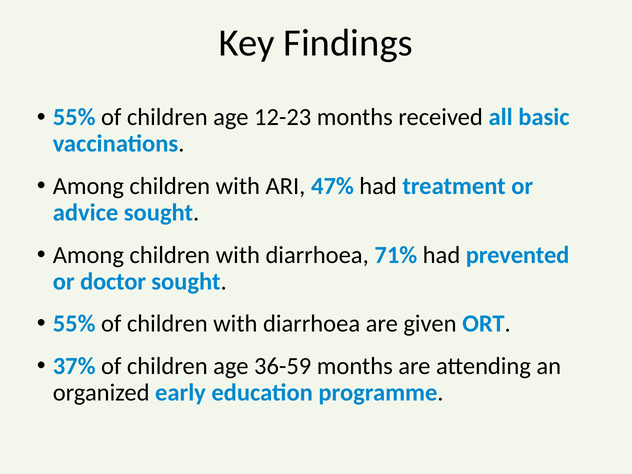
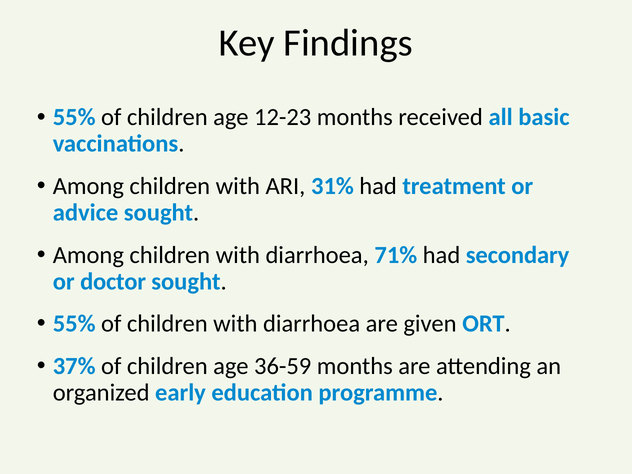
47%: 47% -> 31% (332, 186)
prevented: prevented -> secondary (518, 255)
